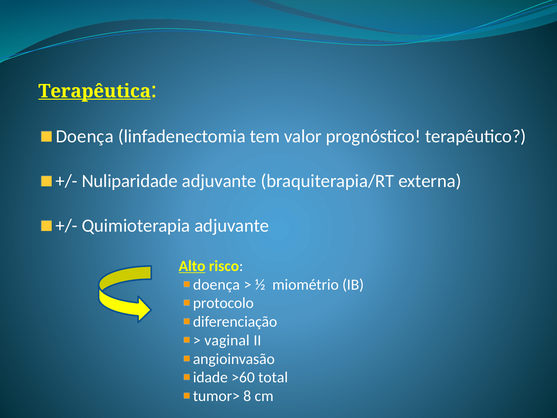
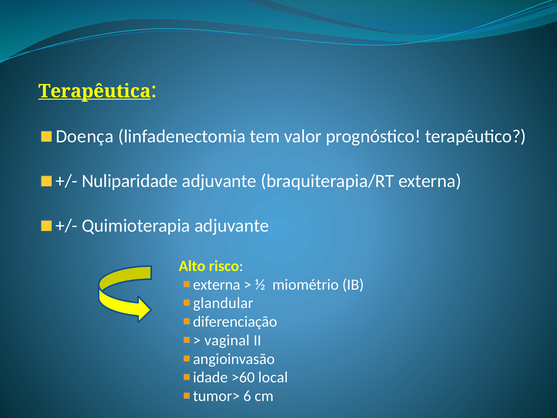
Alto underline: present -> none (192, 266)
doença: doença -> externa (217, 284)
protocolo: protocolo -> glandular (223, 303)
total: total -> local (273, 377)
8: 8 -> 6 (247, 396)
